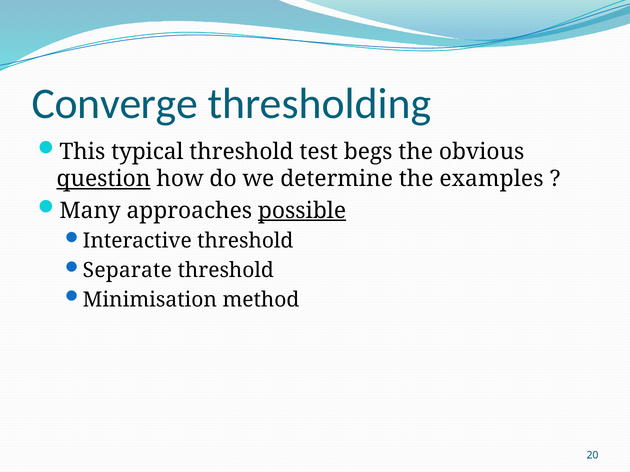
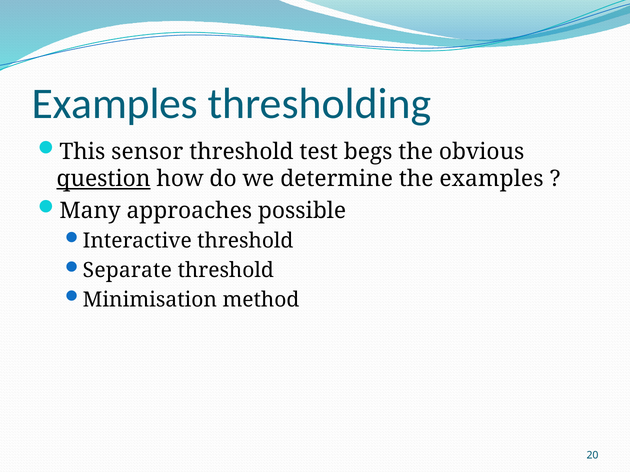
Converge: Converge -> Examples (115, 104)
typical: typical -> sensor (147, 152)
possible underline: present -> none (302, 211)
